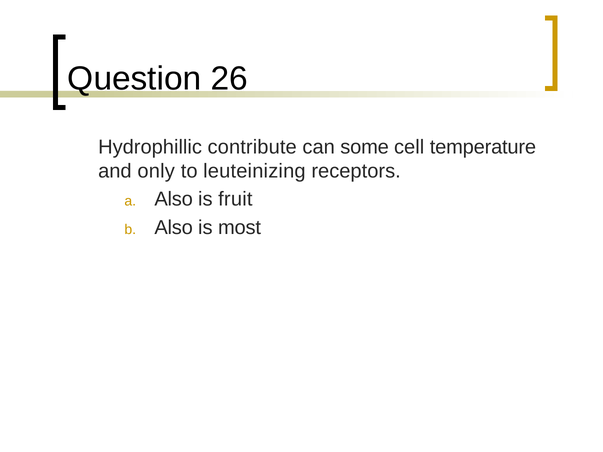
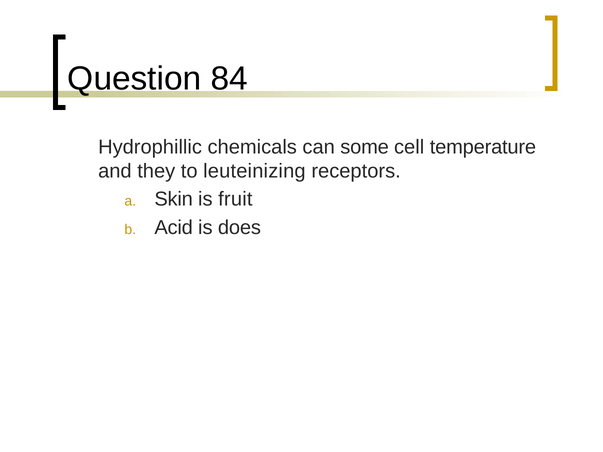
26: 26 -> 84 (229, 79)
contribute: contribute -> chemicals (252, 147)
only: only -> they (156, 171)
Also: Also -> Skin (174, 199)
Also: Also -> Acid (174, 228)
most: most -> does (239, 228)
